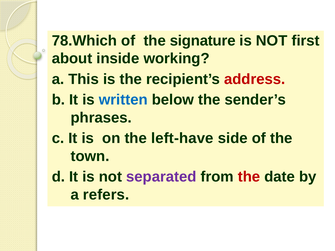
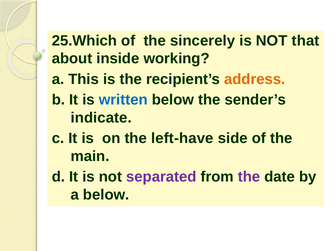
78.Which: 78.Which -> 25.Which (84, 41)
signature: signature -> sincerely (203, 41)
first: first -> that (306, 41)
address colour: red -> orange (255, 79)
phrases: phrases -> indicate (101, 118)
town: town -> main (90, 156)
the colour: red -> purple (249, 177)
a refers: refers -> below (106, 195)
